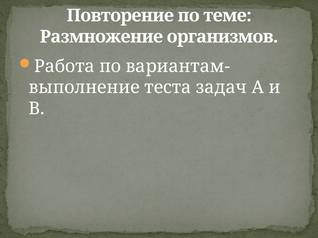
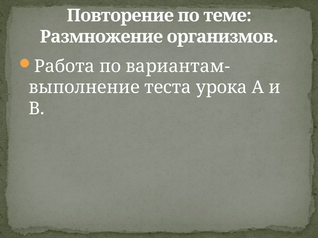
задач: задач -> урока (222, 88)
